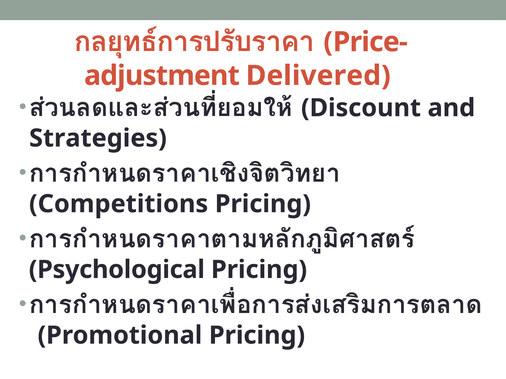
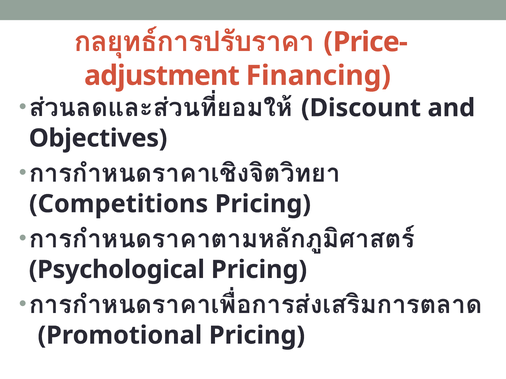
Delivered: Delivered -> Financing (318, 76)
Strategies: Strategies -> Objectives (98, 138)
